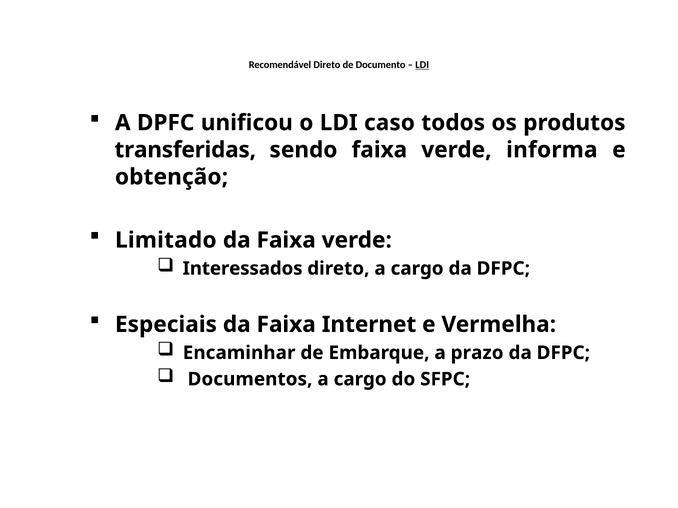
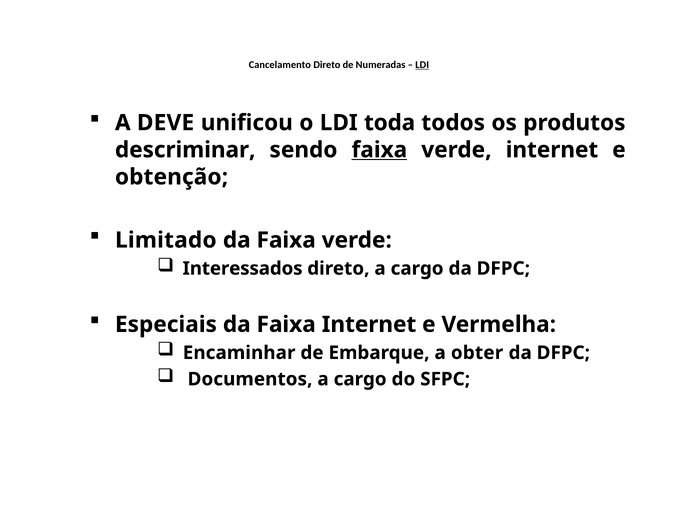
Recomendável: Recomendável -> Cancelamento (280, 65)
Documento: Documento -> Numeradas (381, 65)
DPFC: DPFC -> DEVE (166, 123)
caso: caso -> toda (390, 123)
transferidas: transferidas -> descriminar (185, 150)
faixa underline: none -> present (379, 150)
verde informa: informa -> internet (552, 150)
prazo: prazo -> obter (477, 353)
